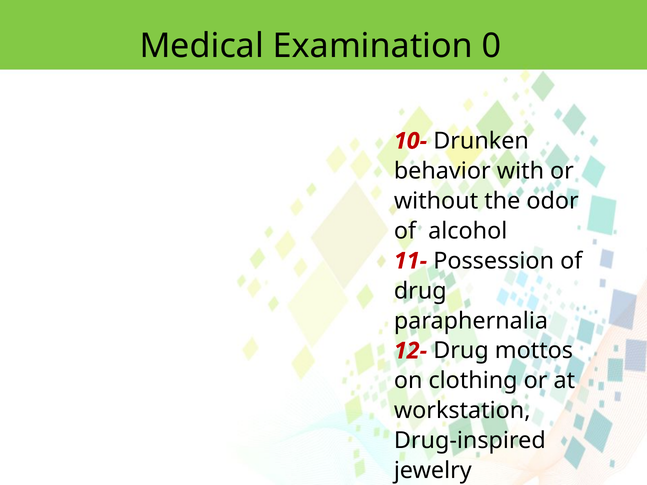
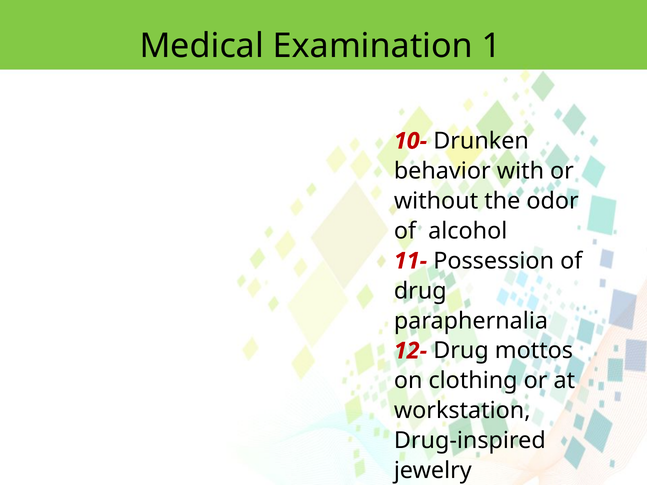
0: 0 -> 1 (492, 46)
